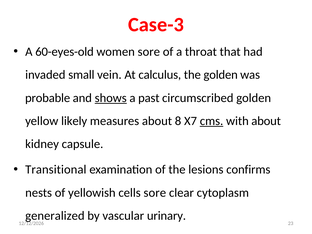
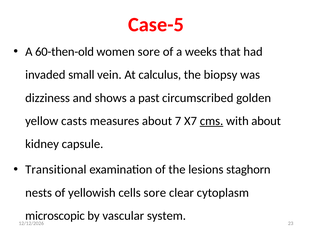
Case-3: Case-3 -> Case-5 (156, 25)
60-eyes-old: 60-eyes-old -> 60-then-old (65, 52)
throat: throat -> weeks (201, 52)
the golden: golden -> biopsy (221, 75)
probable: probable -> dizziness (48, 98)
shows underline: present -> none (111, 98)
likely: likely -> casts (74, 121)
8: 8 -> 7 (178, 121)
confirms: confirms -> staghorn (248, 170)
generalized: generalized -> microscopic (55, 216)
urinary: urinary -> system (166, 216)
